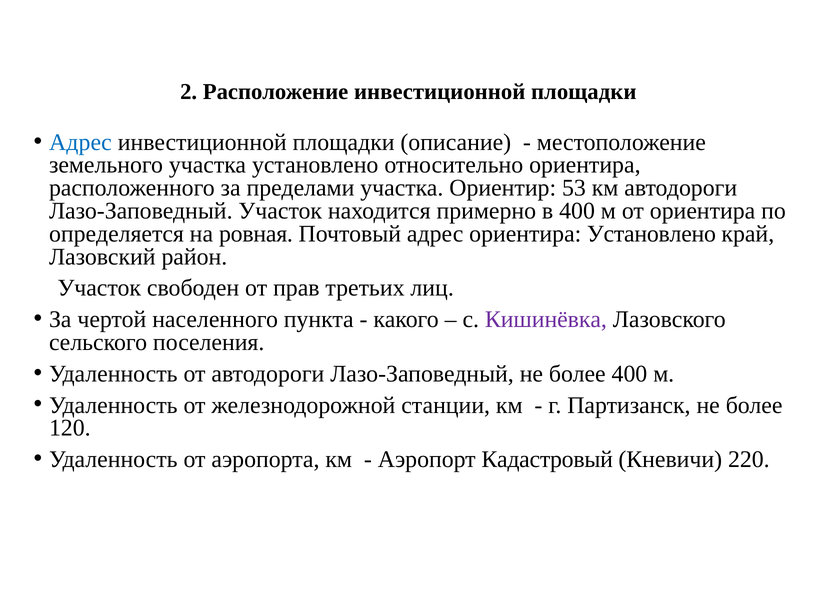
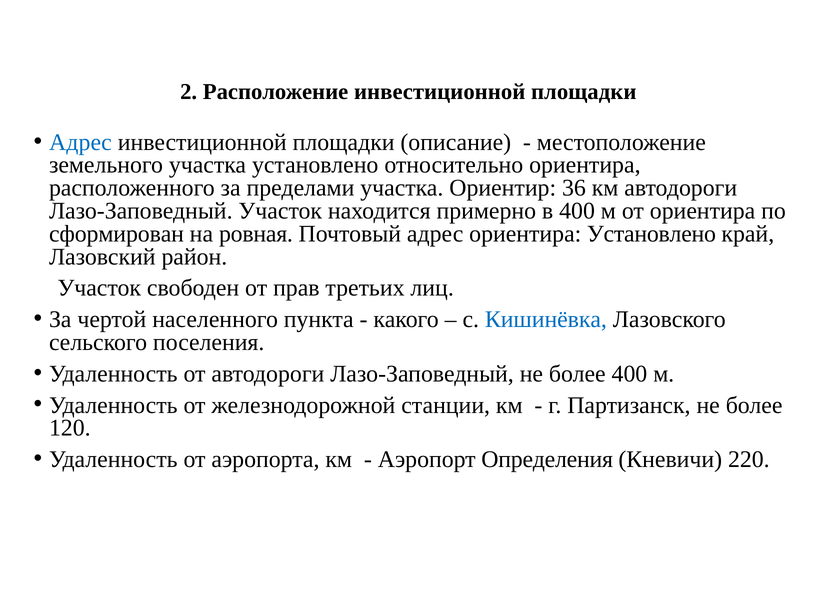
53: 53 -> 36 (574, 188)
определяется: определяется -> сформирован (117, 234)
Кишинёвка colour: purple -> blue (546, 319)
Кадастровый: Кадастровый -> Определения (547, 459)
